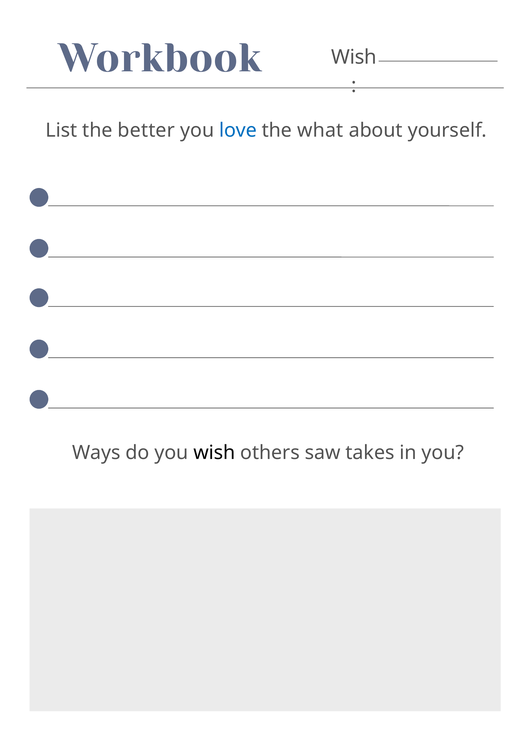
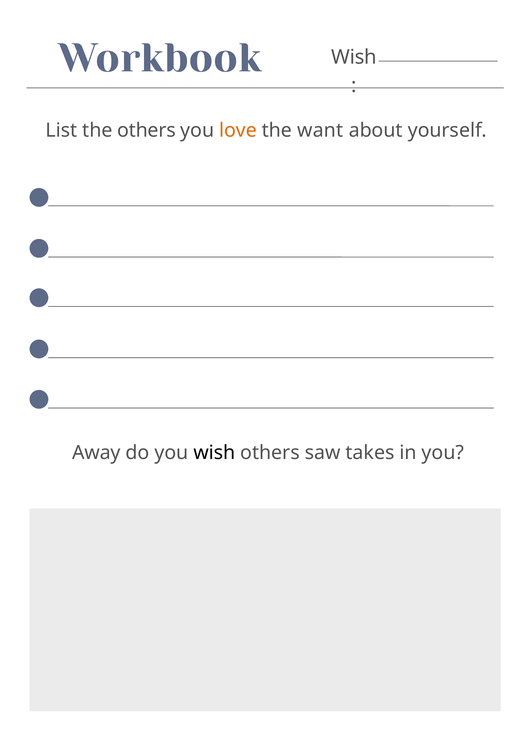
the better: better -> others (147, 130)
love colour: blue -> orange (238, 130)
what: what -> want (320, 130)
Ways: Ways -> Away (96, 453)
